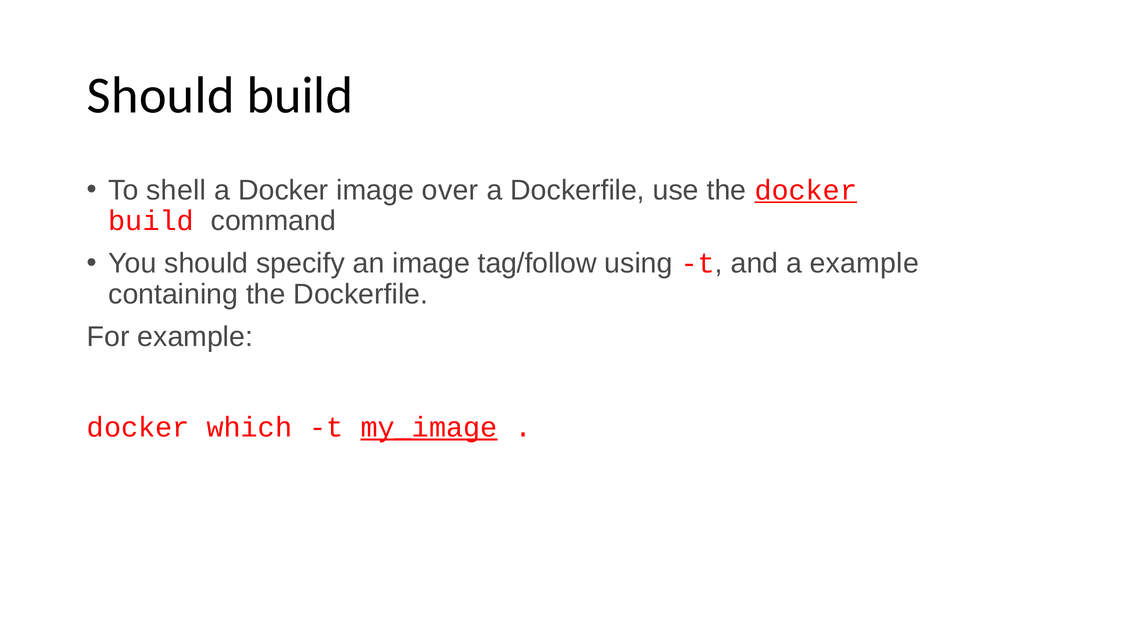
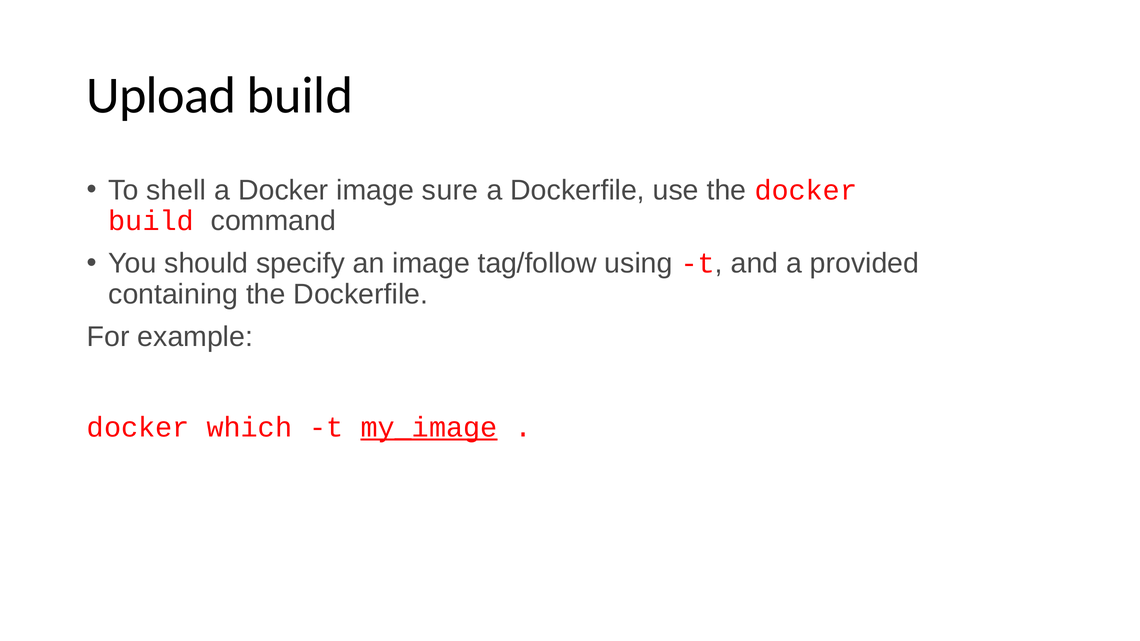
Should: Should -> Upload (161, 96)
over: over -> sure (450, 190)
docker underline: present -> none (806, 190)
a example: example -> provided (864, 264)
